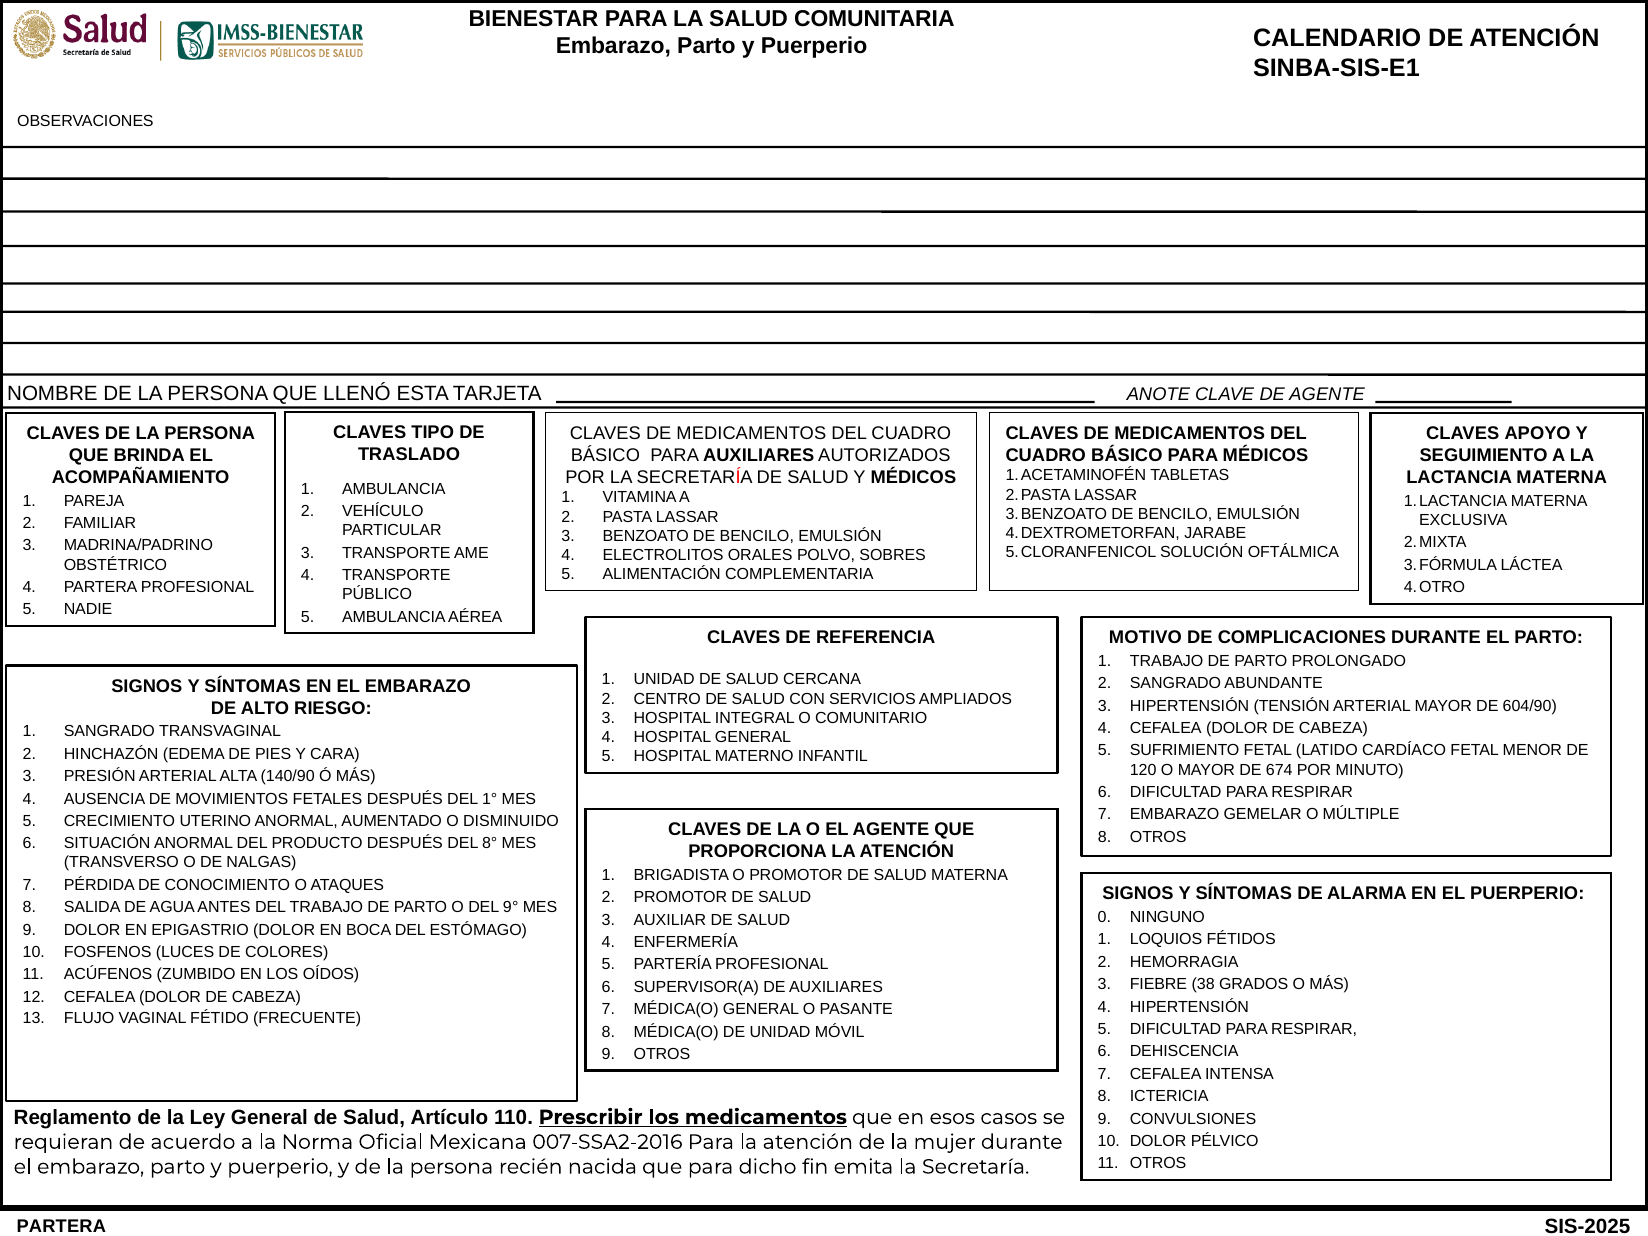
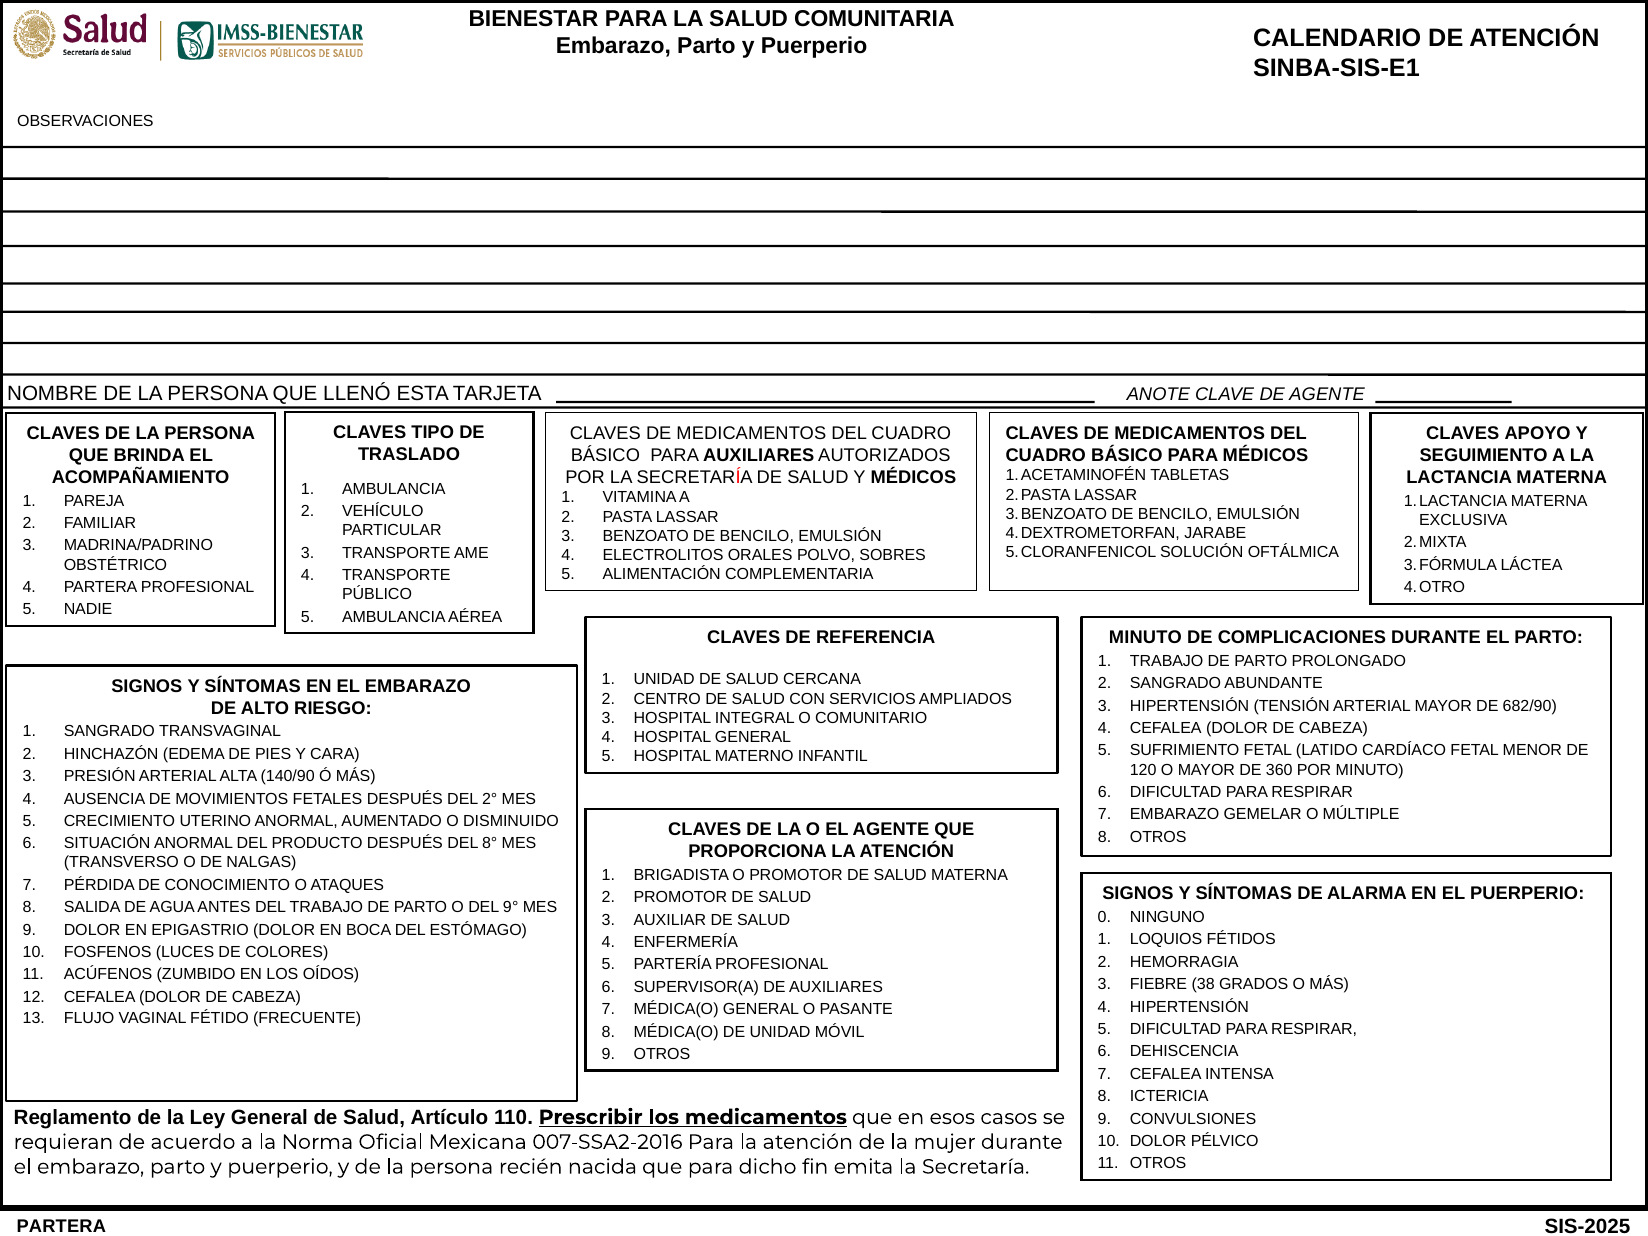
MOTIVO: MOTIVO -> MINUTO (1145, 637)
604/90: 604/90 -> 682/90 (1530, 706)
674: 674 -> 360 (1279, 770)
1°: 1° -> 2° (490, 799)
